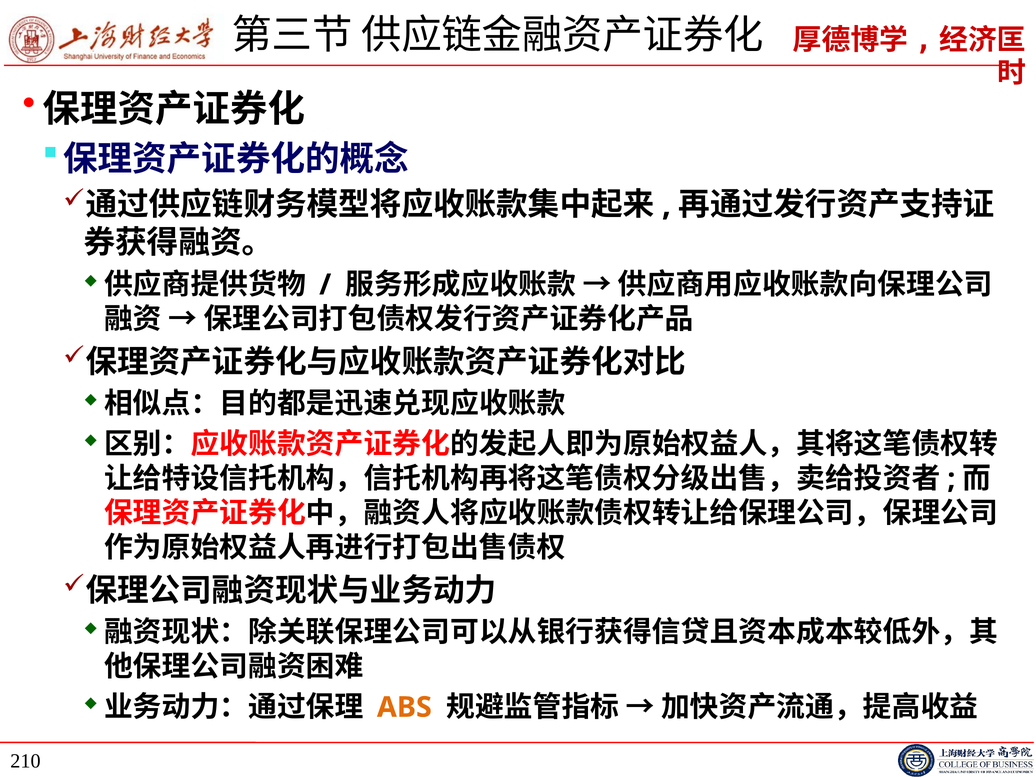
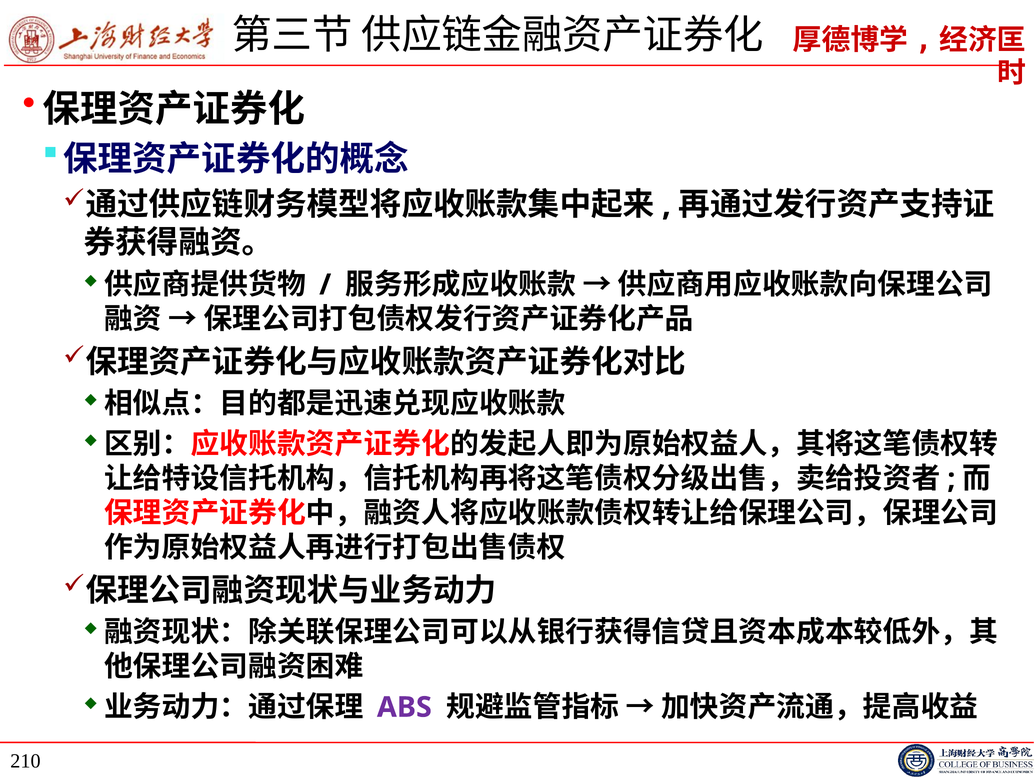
ABS colour: orange -> purple (404, 707)
